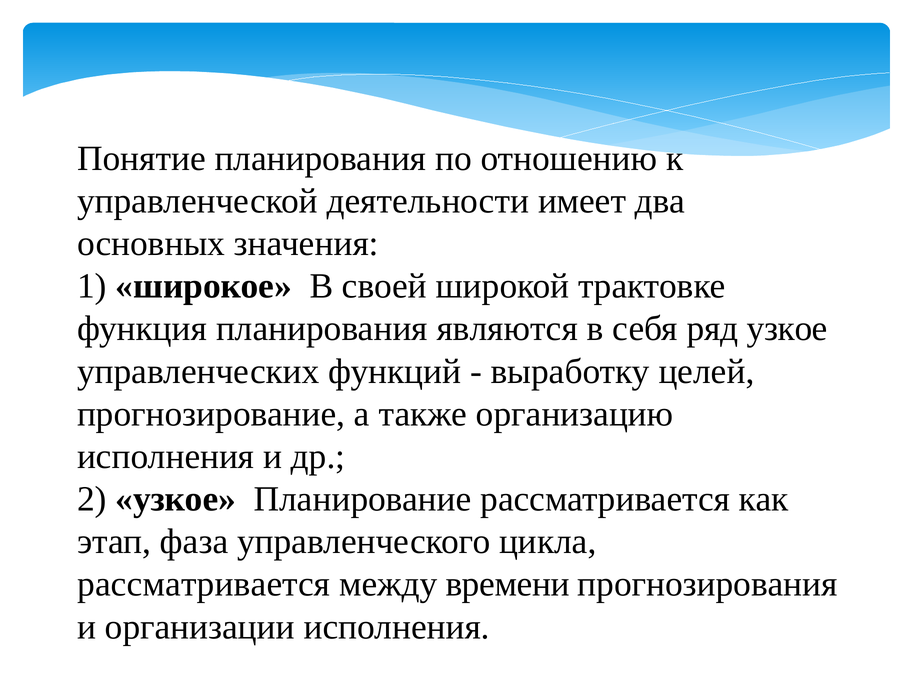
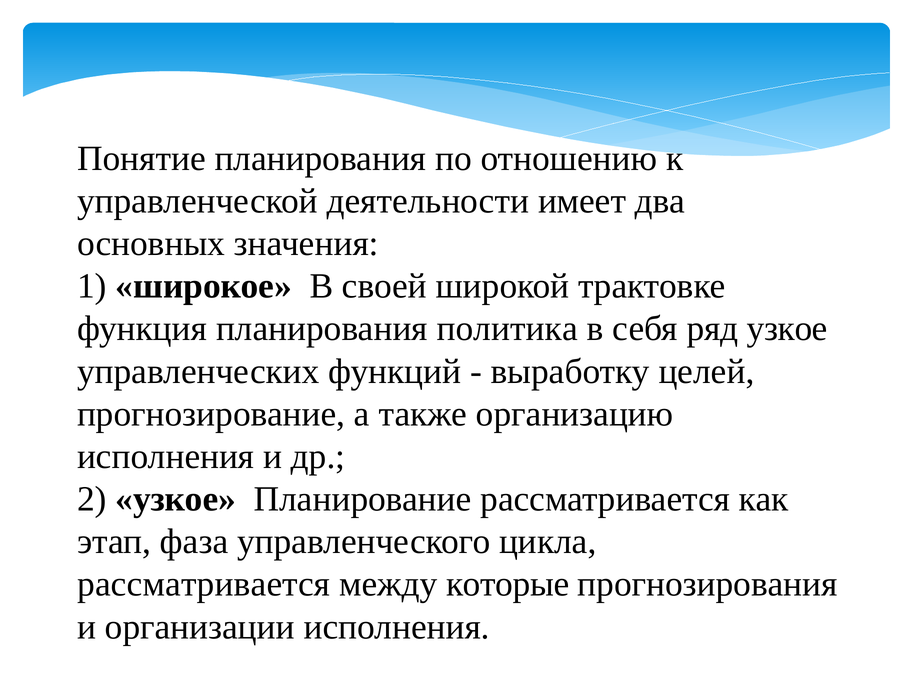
являются: являются -> политика (507, 329)
времени: времени -> которые (508, 584)
